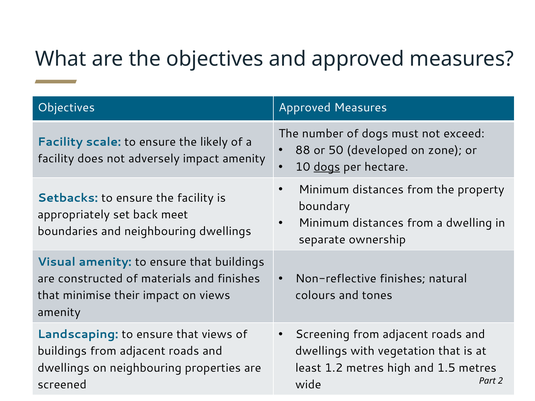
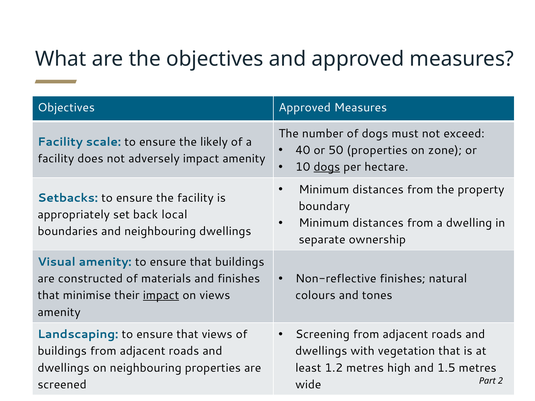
88: 88 -> 40 (303, 150)
50 developed: developed -> properties (377, 150)
meet: meet -> local (174, 215)
impact underline: none -> present (161, 296)
